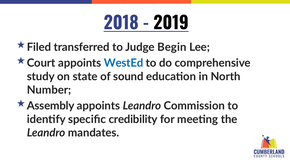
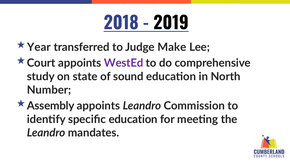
Filed: Filed -> Year (39, 47)
Begin: Begin -> Make (172, 47)
WestEd colour: blue -> purple (124, 63)
specific credibility: credibility -> education (133, 119)
